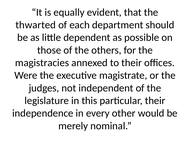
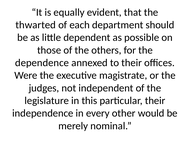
magistracies: magistracies -> dependence (42, 63)
